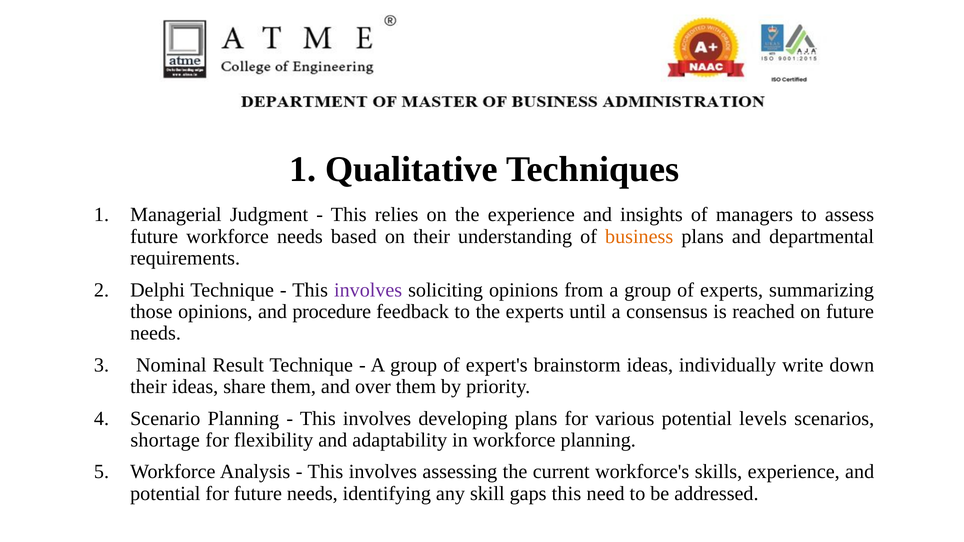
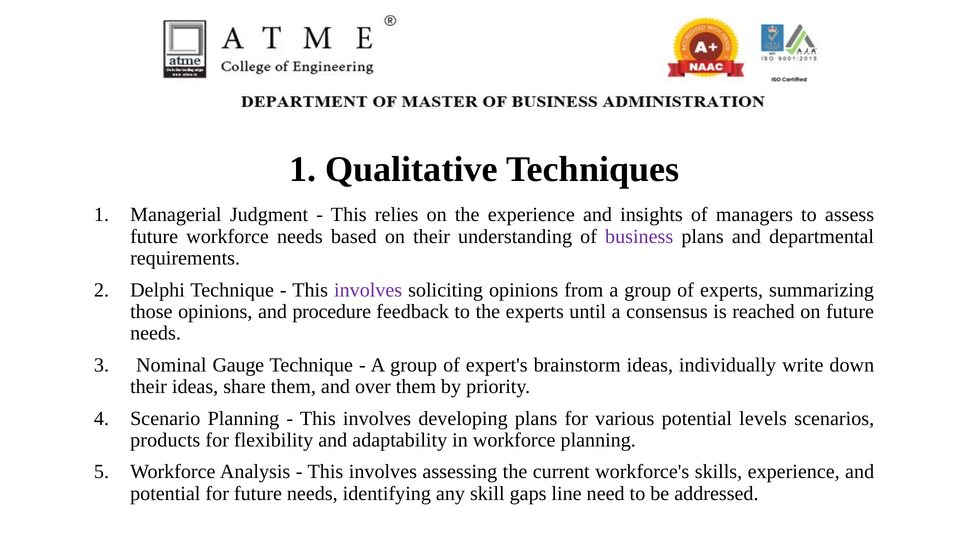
business colour: orange -> purple (639, 237)
Result: Result -> Gauge (238, 365)
shortage: shortage -> products (165, 440)
gaps this: this -> line (567, 494)
